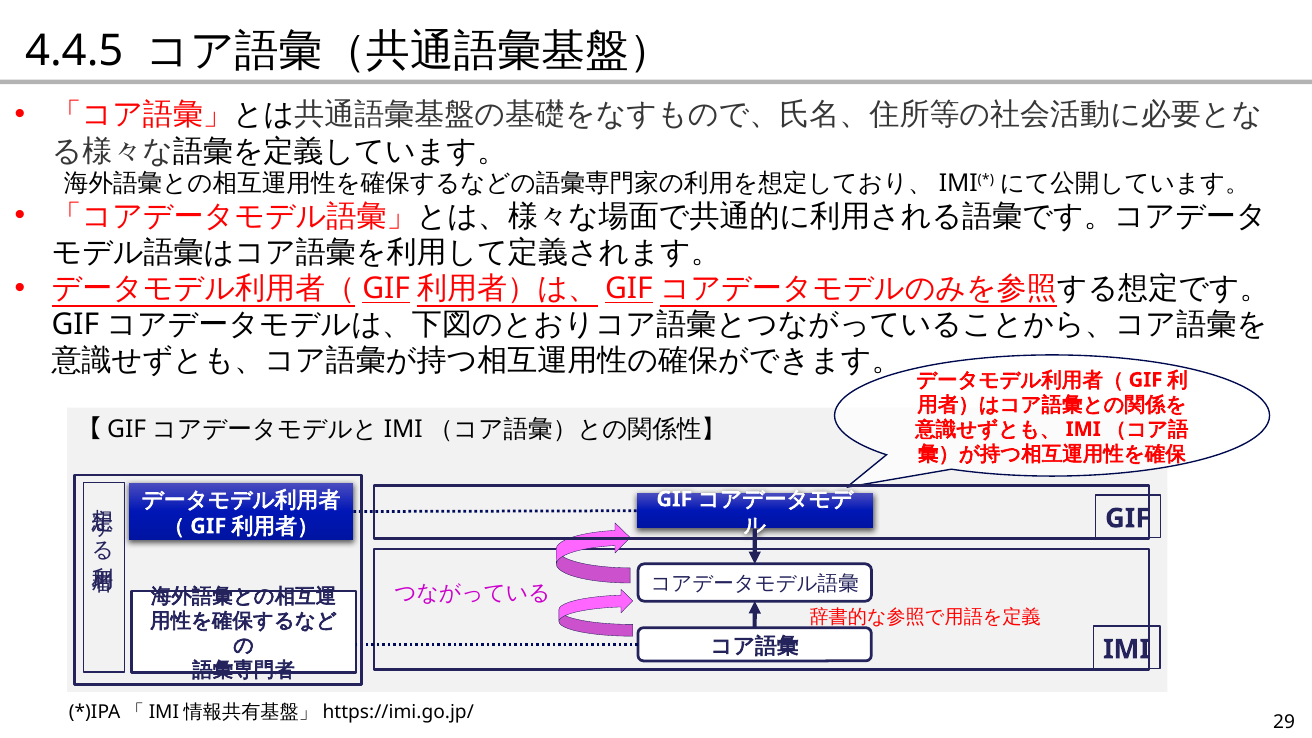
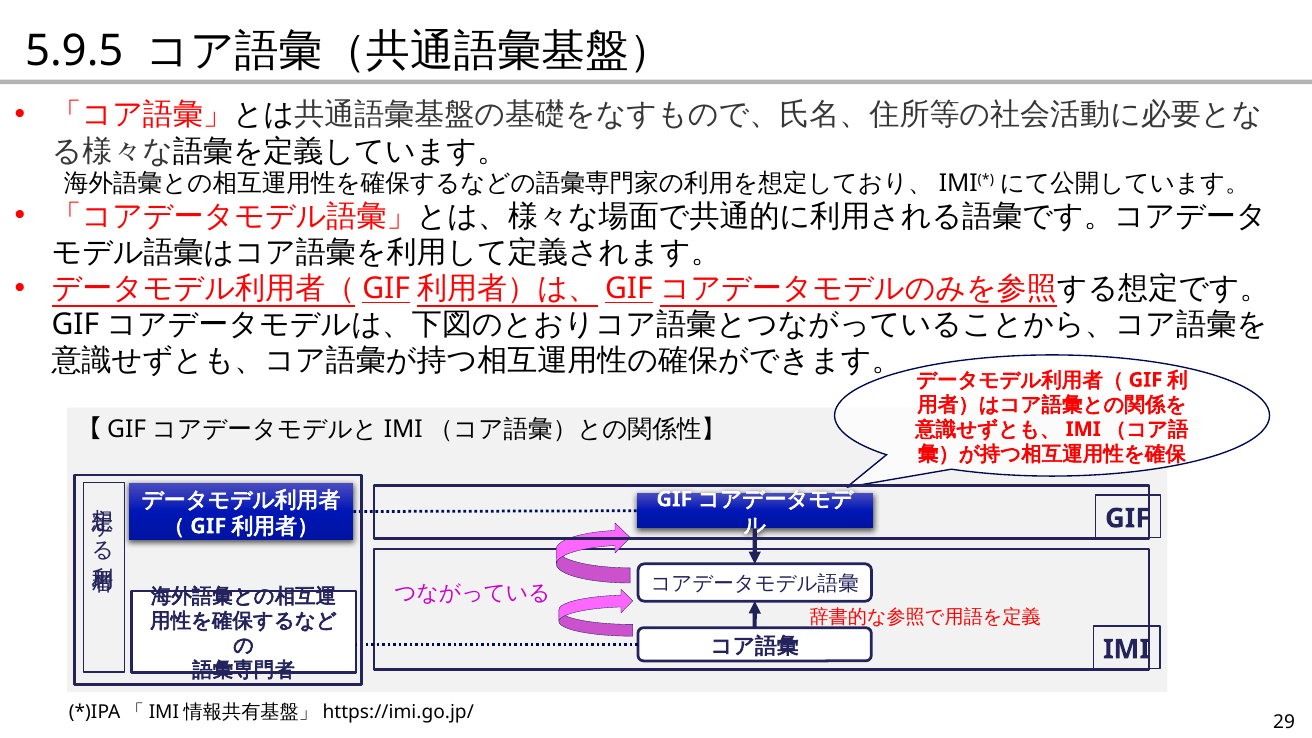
4.4.5: 4.4.5 -> 5.9.5 (74, 51)
